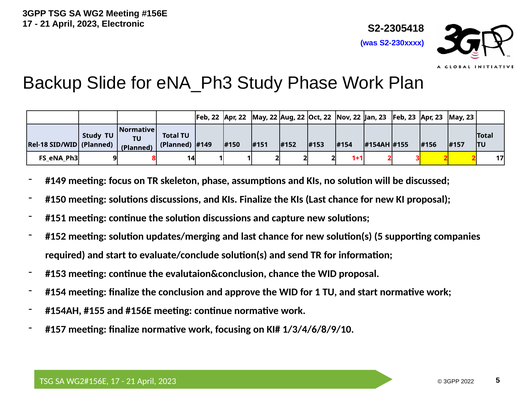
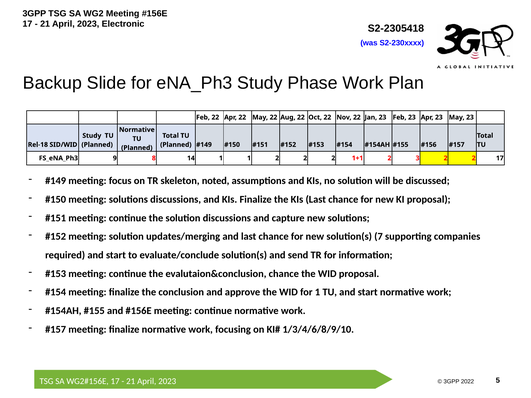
skeleton phase: phase -> noted (216, 181)
solution(s 5: 5 -> 7 (379, 237)
